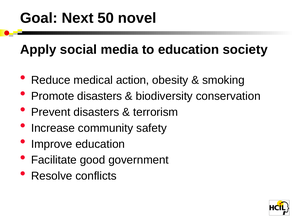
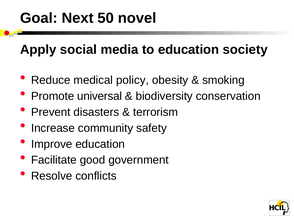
action: action -> policy (132, 80)
Promote disasters: disasters -> universal (100, 96)
